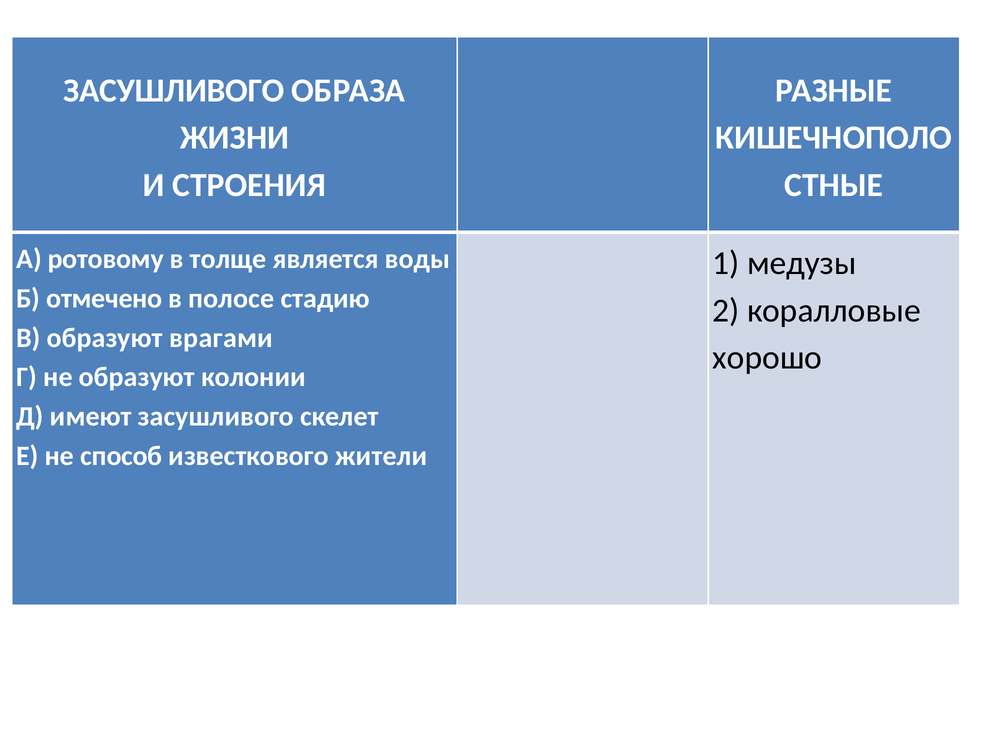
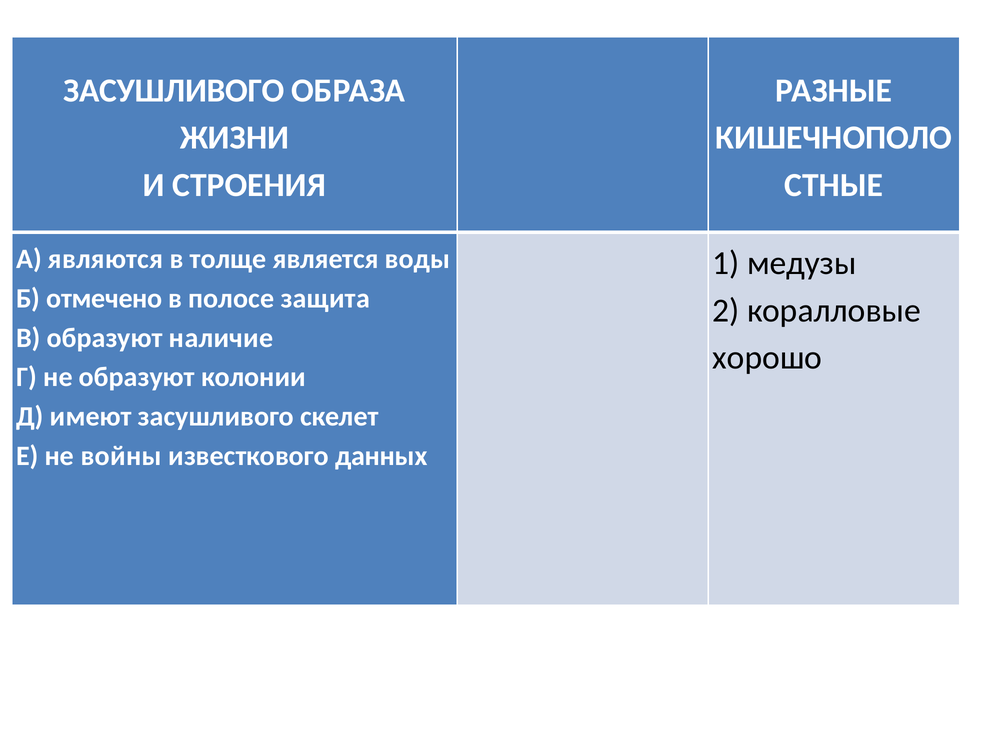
ротовому: ротовому -> являются (106, 259)
стадию: стадию -> защита (325, 298)
врагами: врагами -> наличие (221, 338)
способ: способ -> войны (121, 456)
жители: жители -> данных (381, 456)
